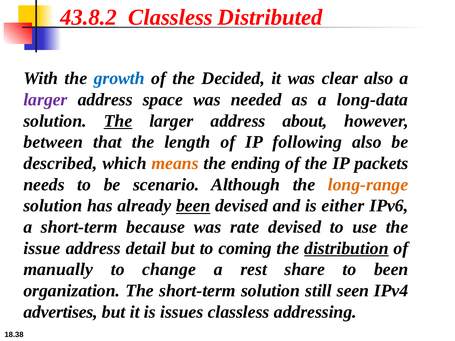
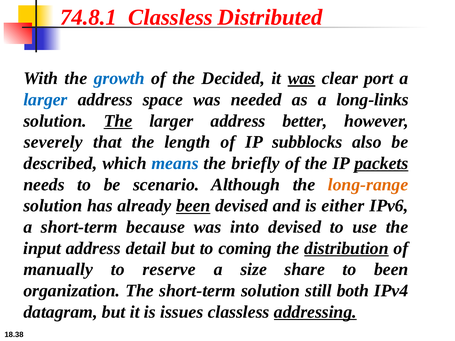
43.8.2: 43.8.2 -> 74.8.1 (88, 17)
was underline: none -> present (301, 78)
clear also: also -> port (379, 78)
larger colour: purple -> blue (45, 100)
long-data: long-data -> long-links (373, 100)
about: about -> better (305, 121)
between: between -> severely (53, 142)
following: following -> subblocks (307, 142)
means colour: orange -> blue (175, 163)
ending: ending -> briefly (256, 163)
packets underline: none -> present (381, 163)
rate: rate -> into (245, 227)
issue: issue -> input (42, 248)
change: change -> reserve (169, 270)
rest: rest -> size (254, 270)
seen: seen -> both (353, 291)
advertises: advertises -> datagram (60, 312)
addressing underline: none -> present (315, 312)
